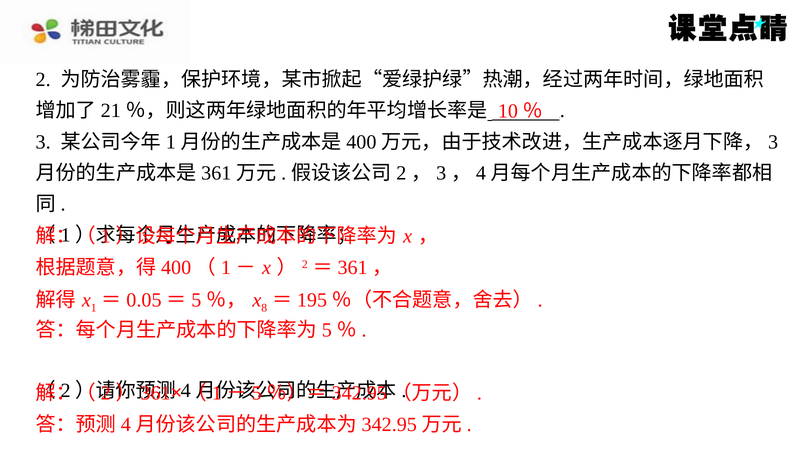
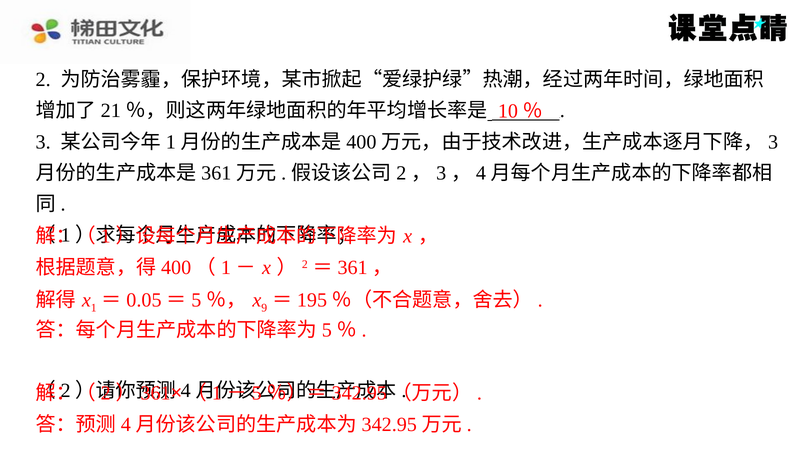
8: 8 -> 9 (264, 308)
